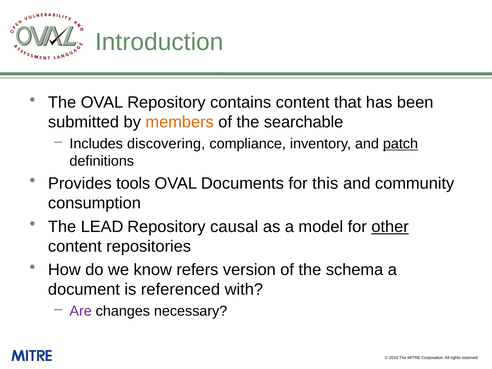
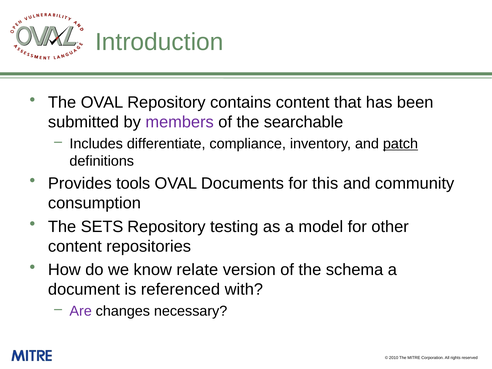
members colour: orange -> purple (180, 122)
discovering: discovering -> differentiate (166, 144)
LEAD: LEAD -> SETS (102, 227)
causal: causal -> testing (234, 227)
other underline: present -> none (390, 227)
refers: refers -> relate (197, 270)
